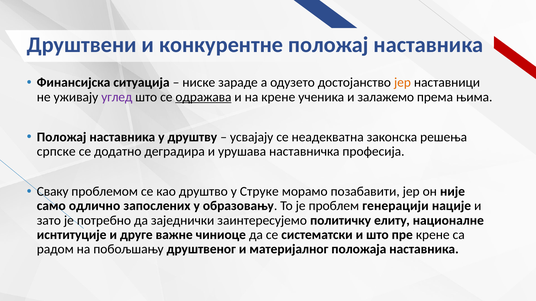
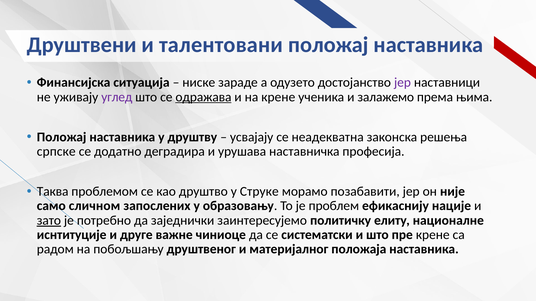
конкурентне: конкурентне -> талентовани (221, 45)
јер colour: orange -> purple (402, 83)
Сваку: Сваку -> Таква (53, 192)
одлично: одлично -> сличном (95, 206)
генерацији: генерацији -> ефикаснију (396, 206)
зато underline: none -> present (49, 221)
